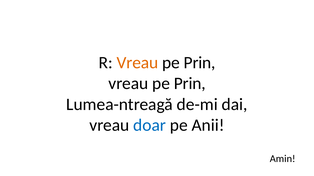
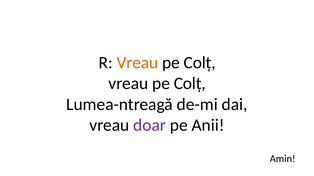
Prin: Prin -> Colț (200, 63)
Prin: Prin -> Colț (190, 84)
doar colour: blue -> purple (150, 126)
